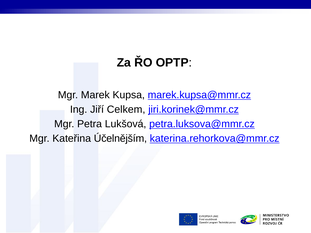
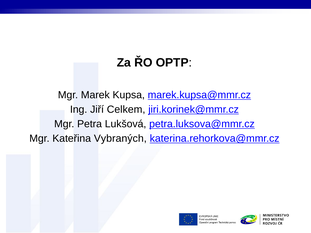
Účelnějším: Účelnějším -> Vybraných (120, 139)
